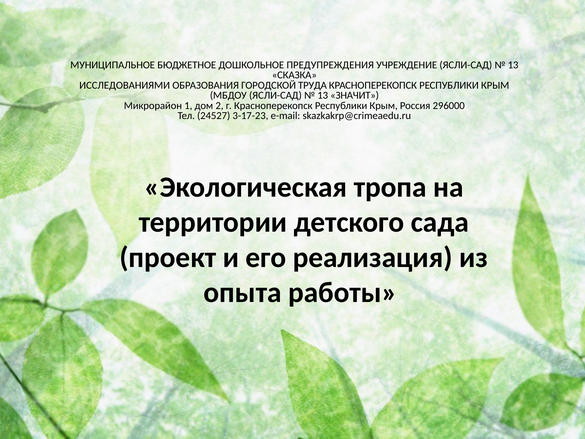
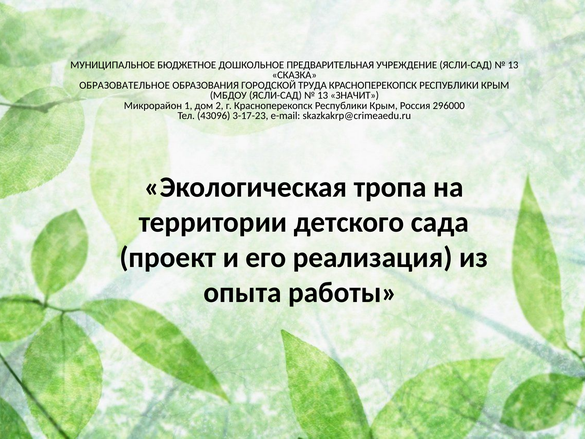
ПРЕДУПРЕЖДЕНИЯ: ПРЕДУПРЕЖДЕНИЯ -> ПРЕДВАРИТЕЛЬНАЯ (330, 65)
ИССЛЕДОВАНИЯМИ: ИССЛЕДОВАНИЯМИ -> ОБРАЗОВАТЕЛЬНОЕ (125, 85)
24527: 24527 -> 43096 (214, 116)
